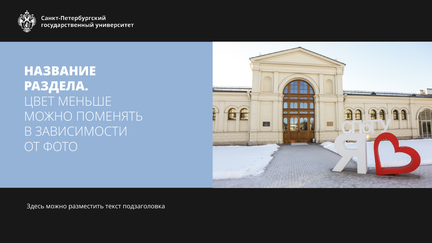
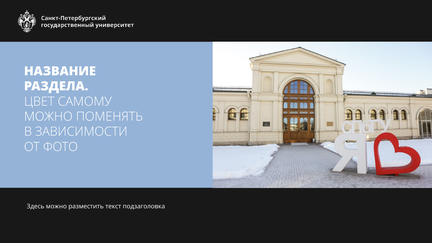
МЕНЬШЕ: МЕНЬШЕ -> САМОМУ (85, 102)
